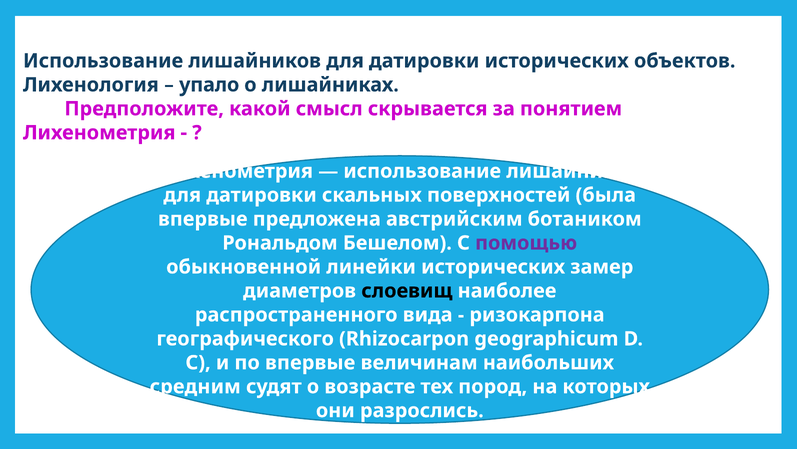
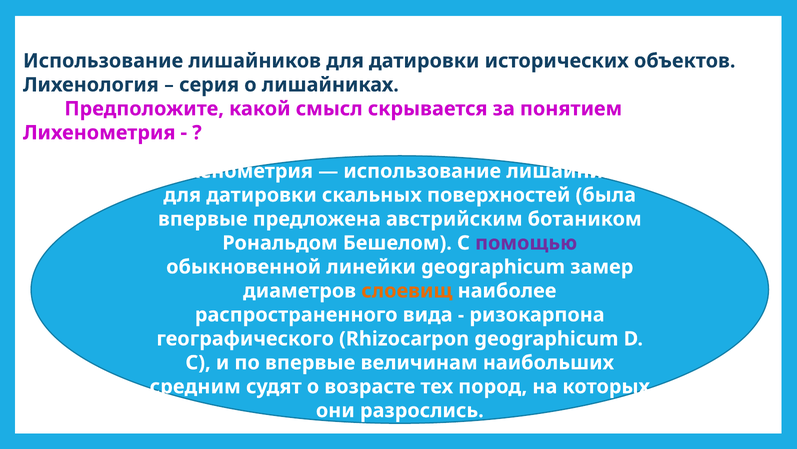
упало: упало -> серия (209, 85)
линейки исторических: исторических -> geographicum (493, 267)
слоевищ colour: black -> orange (407, 290)
